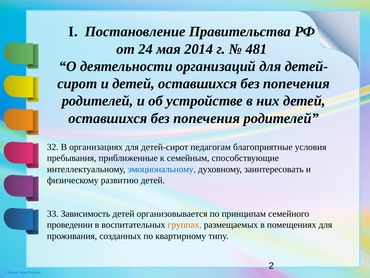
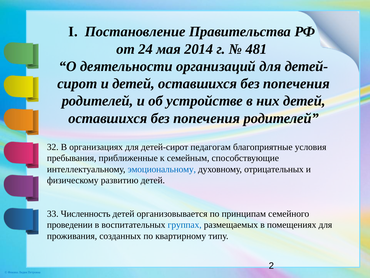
заинтересовать: заинтересовать -> отрицательных (274, 169)
Зависимость: Зависимость -> Численность (86, 213)
группах colour: orange -> blue (185, 224)
